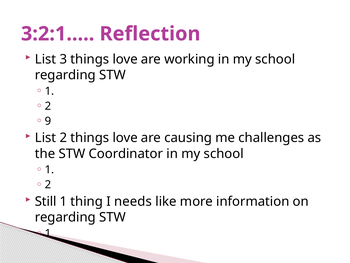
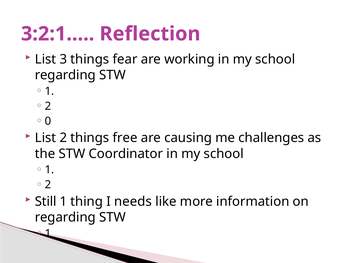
3 things love: love -> fear (125, 59)
9: 9 -> 0 (48, 121)
2 things love: love -> free (125, 138)
